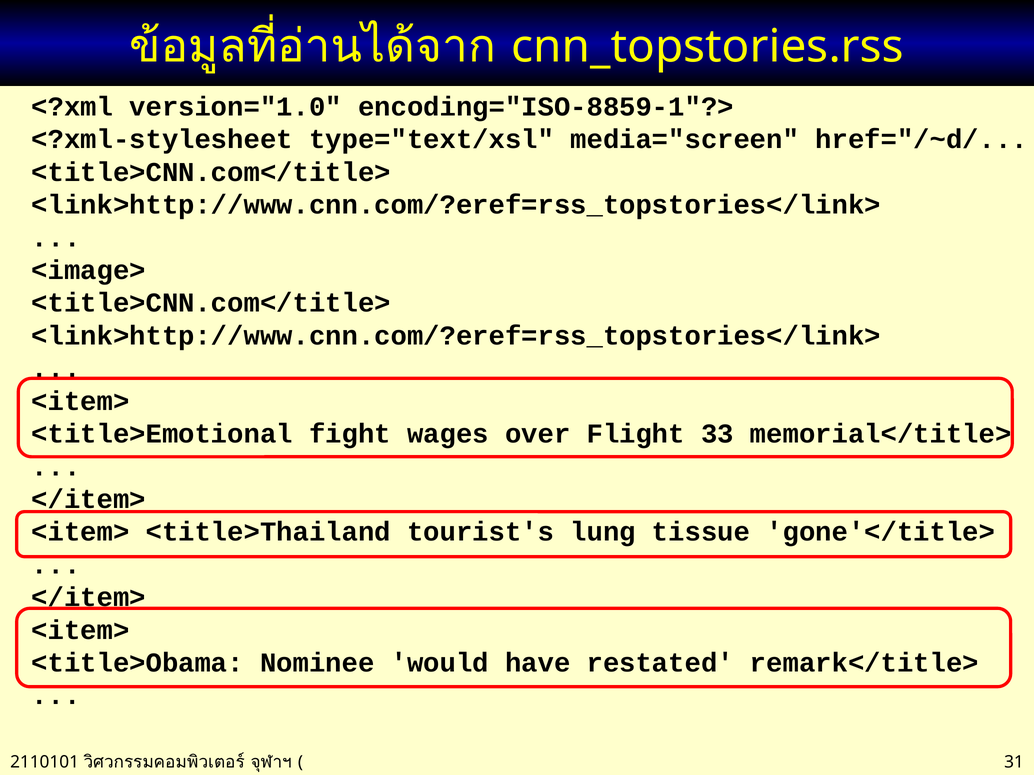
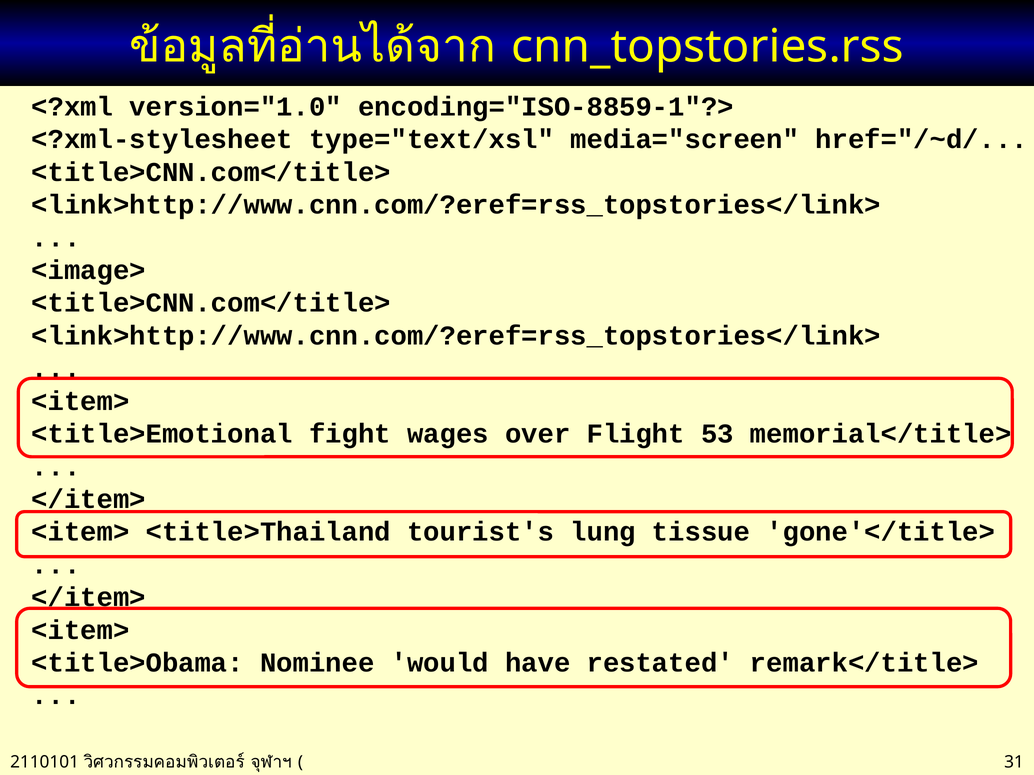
33: 33 -> 53 (717, 434)
